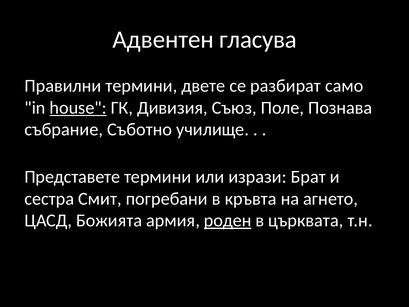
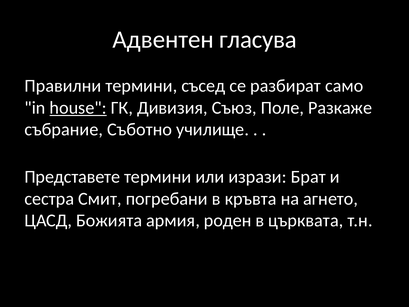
двете: двете -> съсед (203, 86)
Познава: Познава -> Разкаже (340, 108)
роден underline: present -> none (228, 220)
